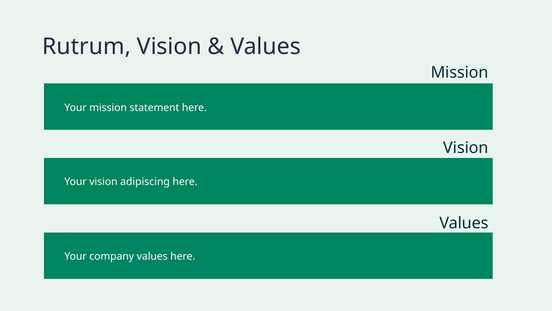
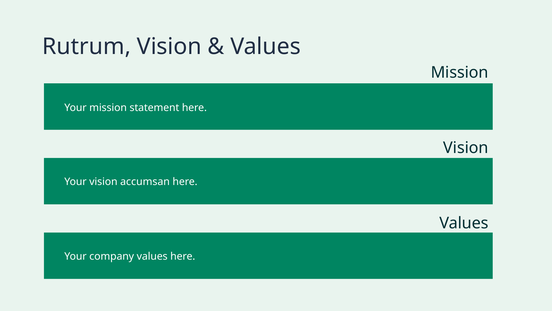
adipiscing: adipiscing -> accumsan (145, 181)
